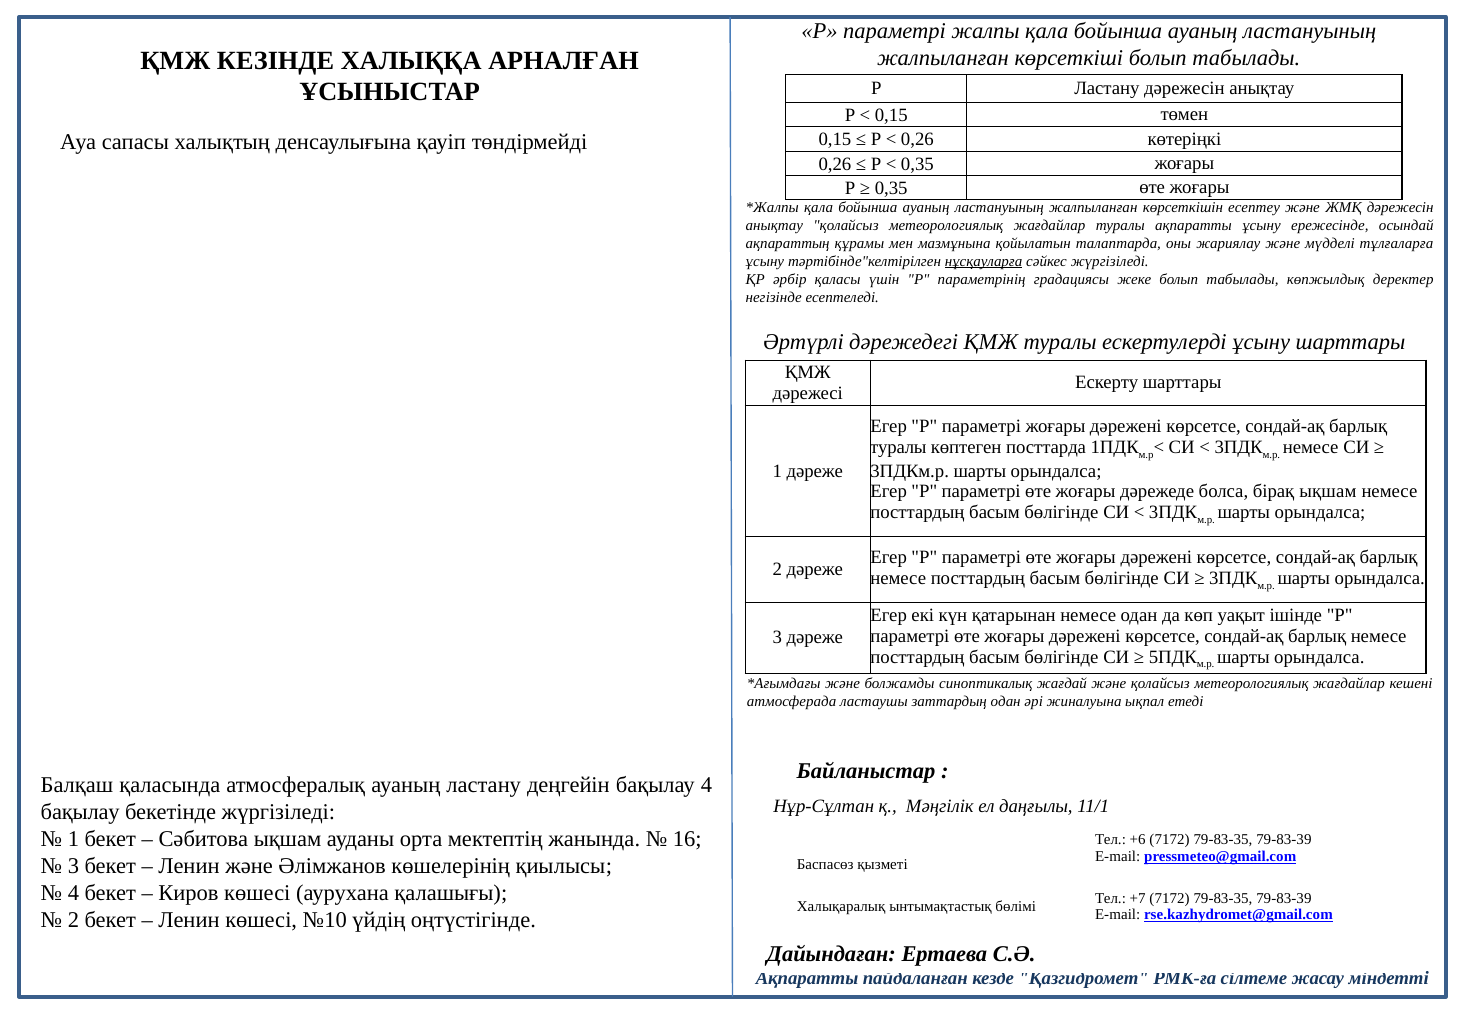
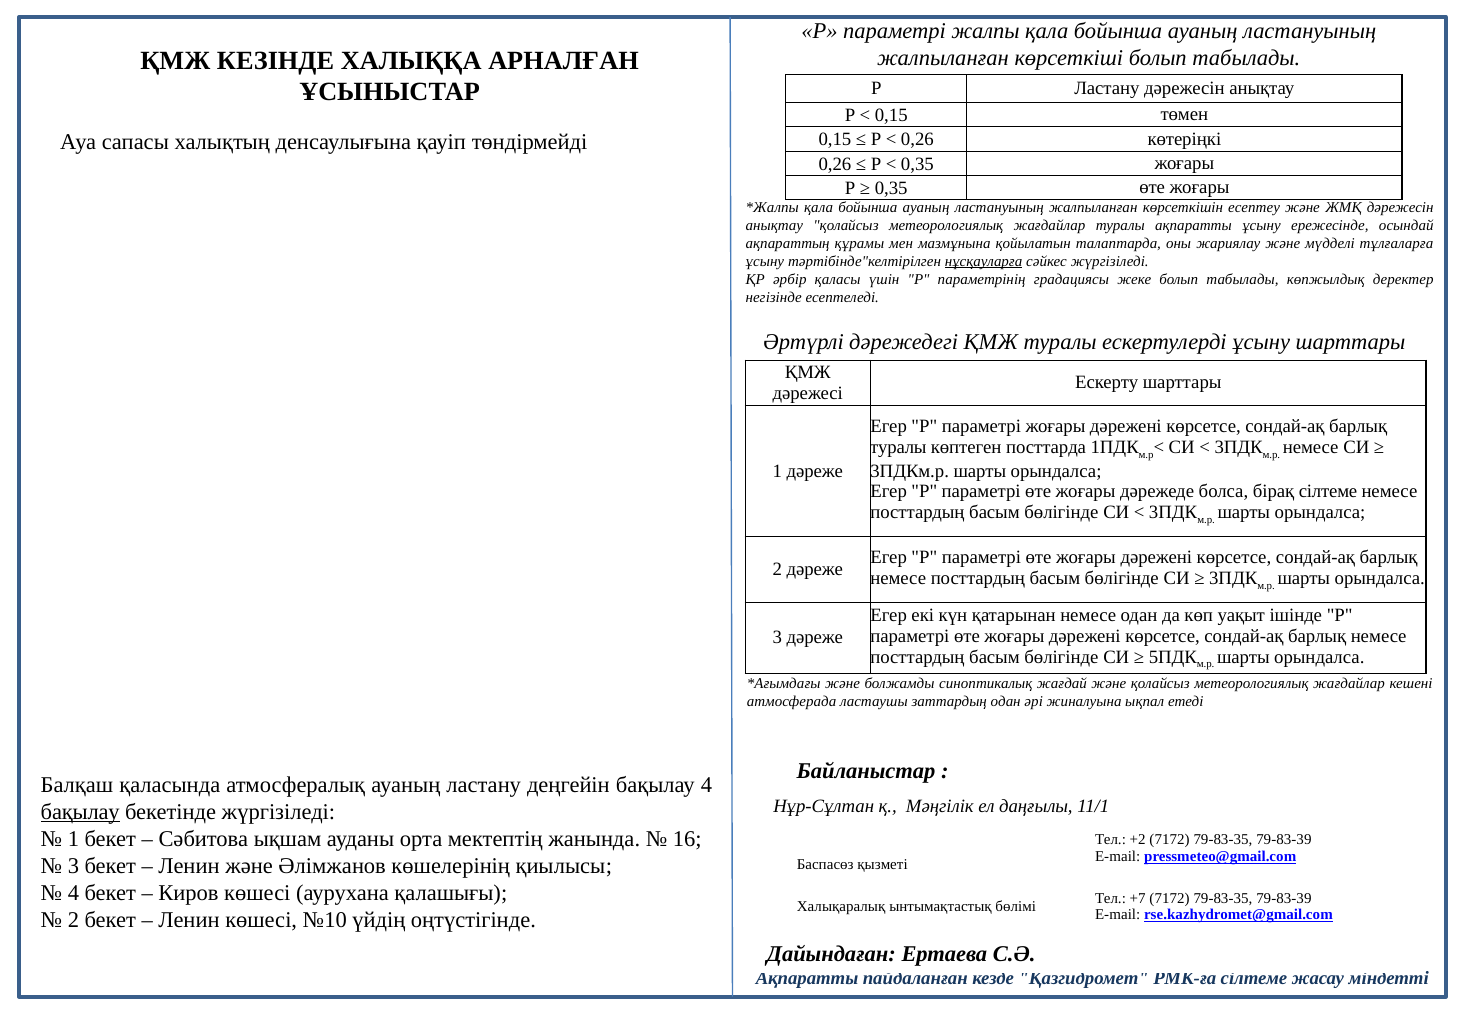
бірақ ықшам: ықшам -> сілтеме (1328, 492)
бақылау underline: none -> present (80, 812)
+6: +6 -> +2 (1138, 840)
